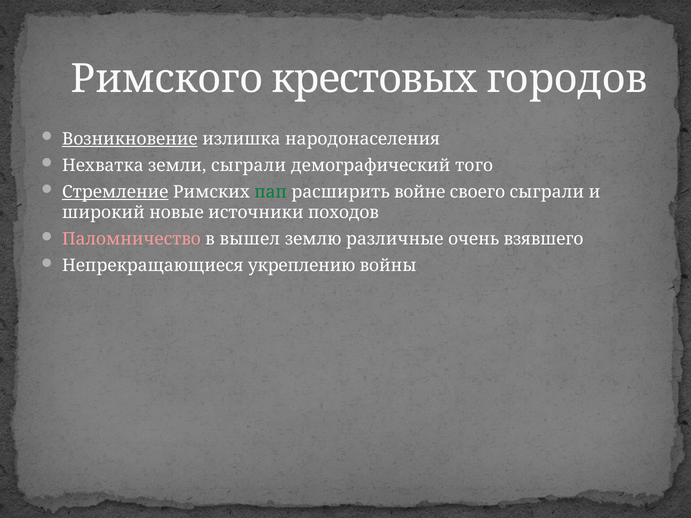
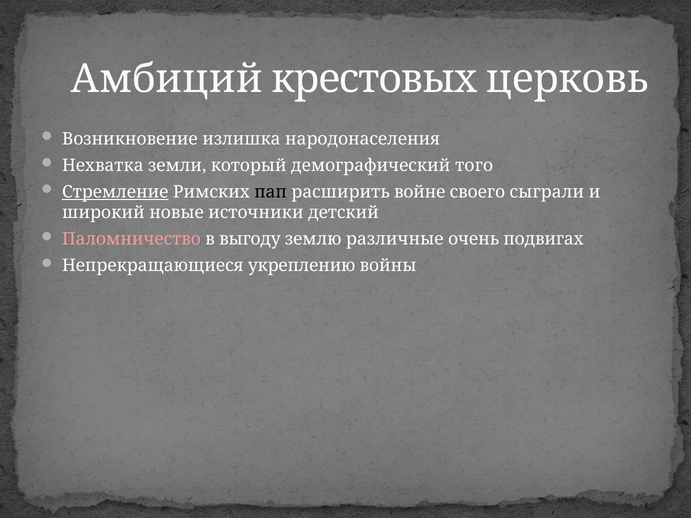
Римского: Римского -> Амбиций (167, 79)
городов: городов -> церковь (567, 79)
Возникновение underline: present -> none (130, 139)
земли сыграли: сыграли -> который (249, 166)
пап colour: green -> black (271, 192)
походов: походов -> детский (343, 213)
вышел: вышел -> выгоду (250, 239)
взявшего: взявшего -> подвигах (544, 239)
